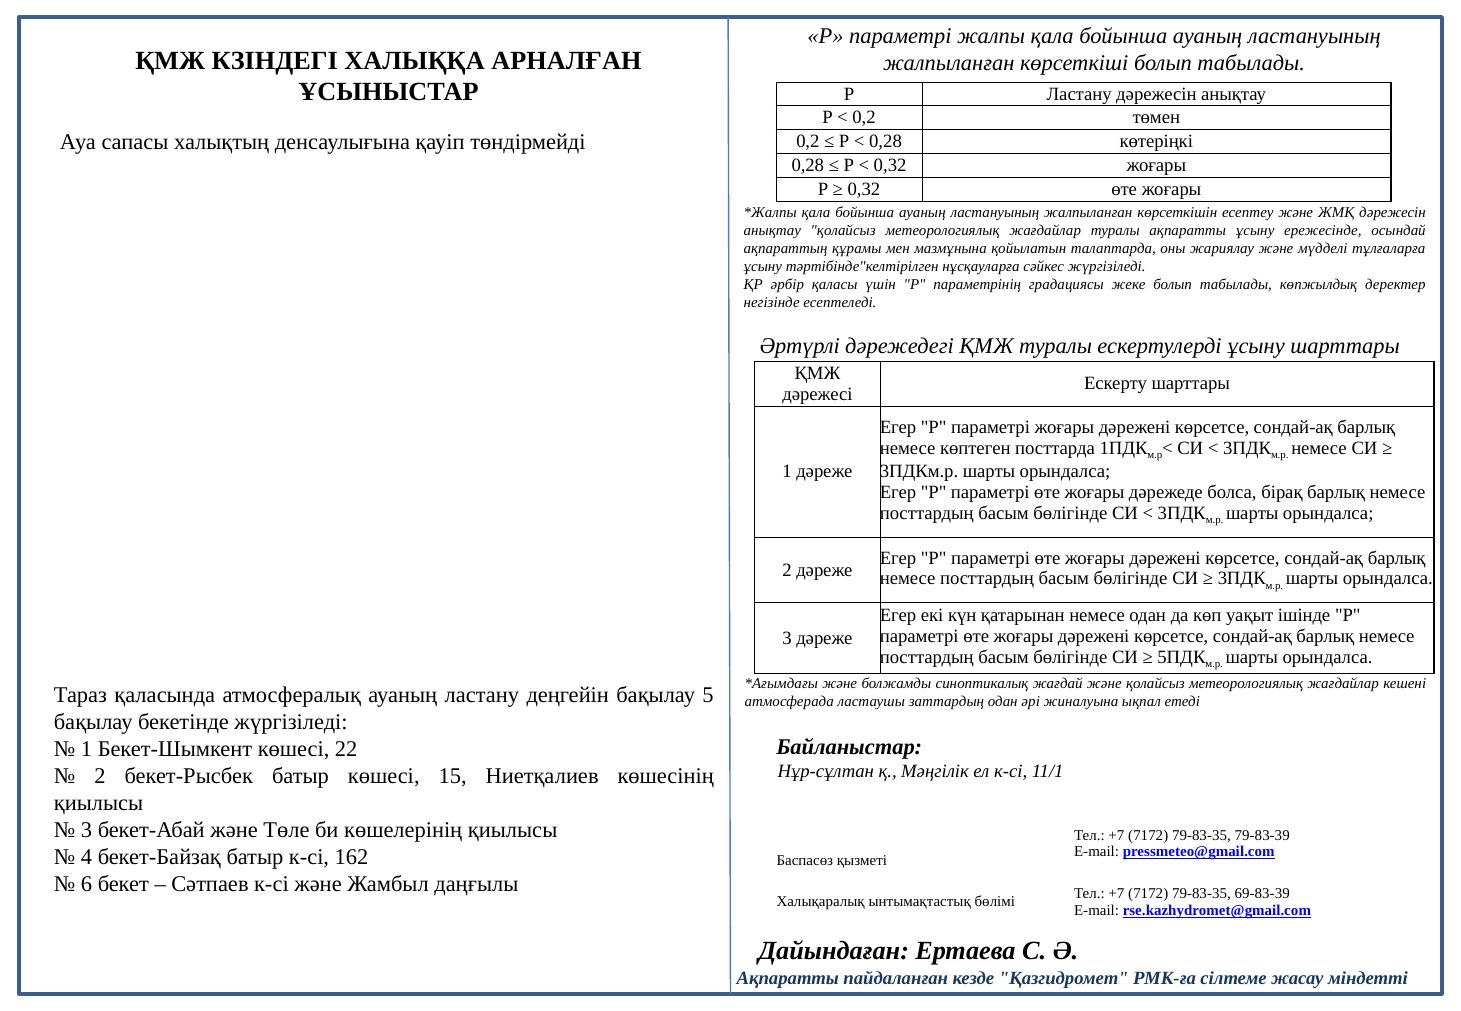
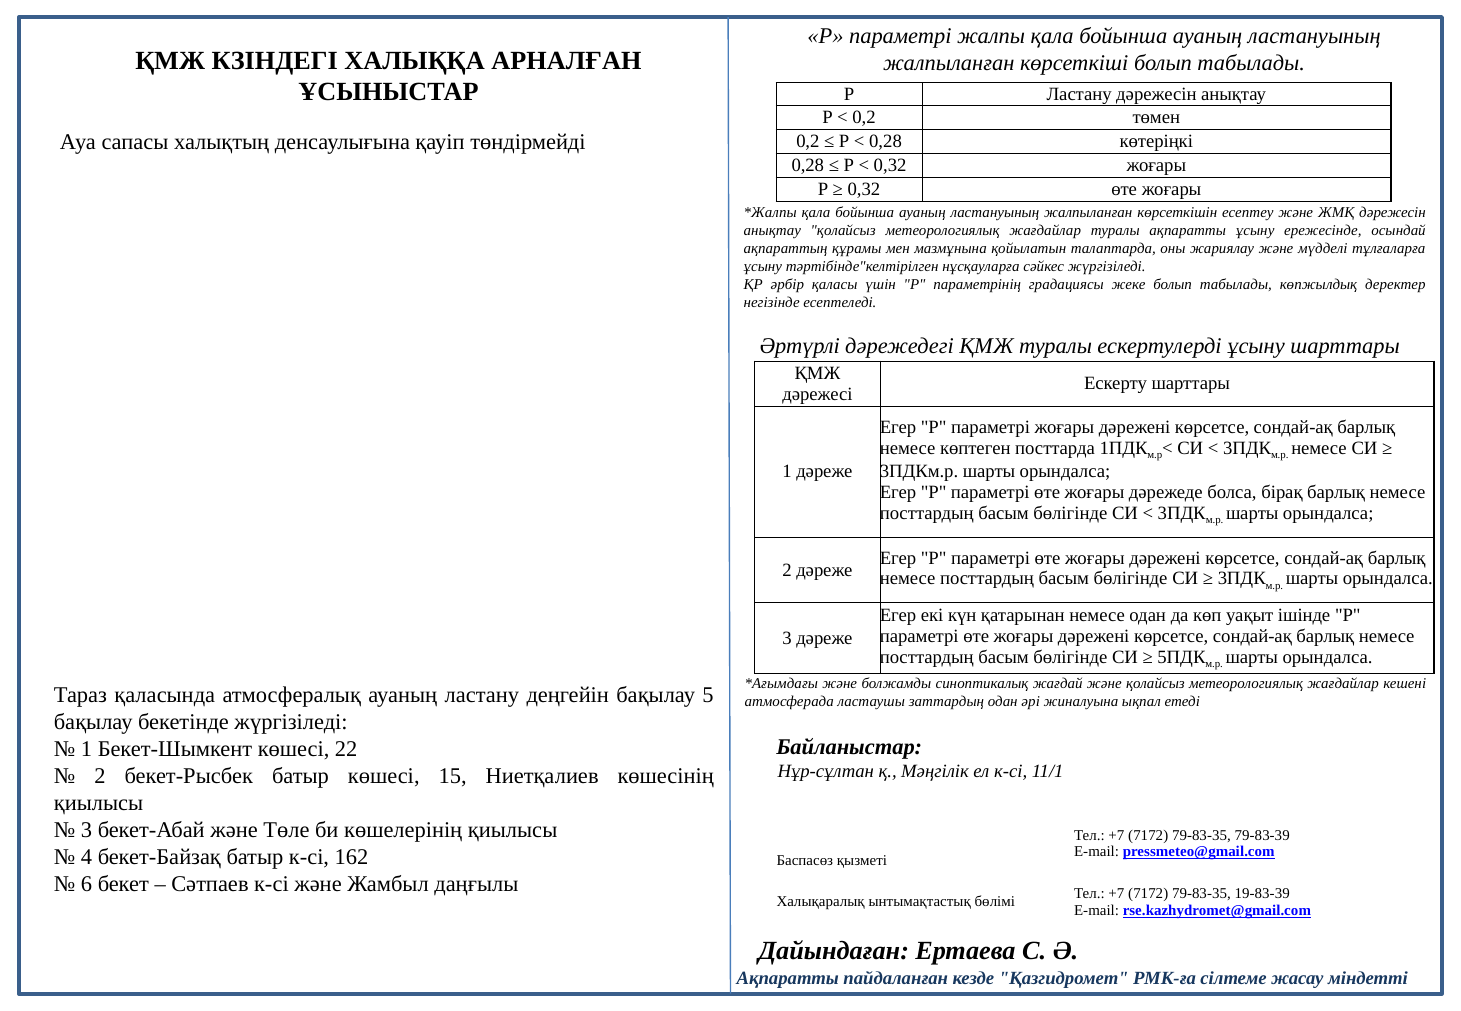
69-83-39: 69-83-39 -> 19-83-39 (1262, 894)
